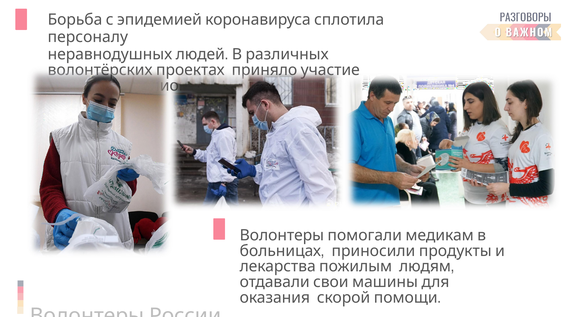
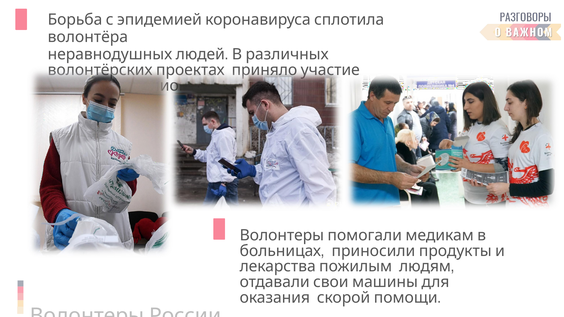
персоналу: персоналу -> волонтёра (88, 37)
